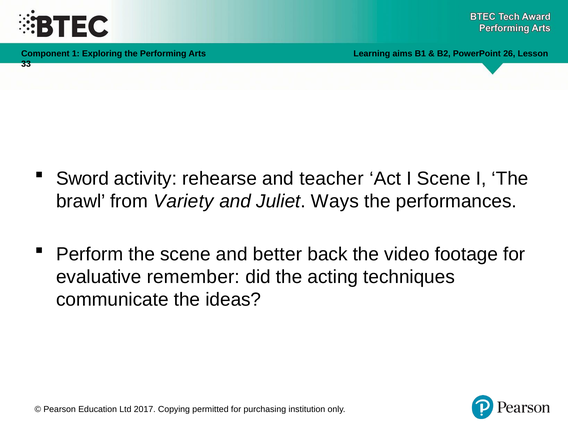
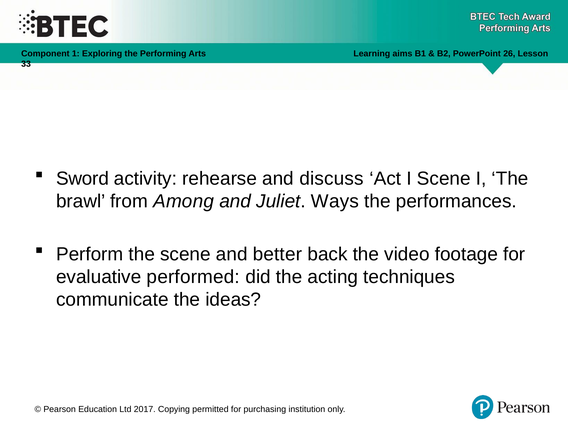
teacher: teacher -> discuss (332, 178)
Variety: Variety -> Among (184, 201)
remember: remember -> performed (193, 277)
